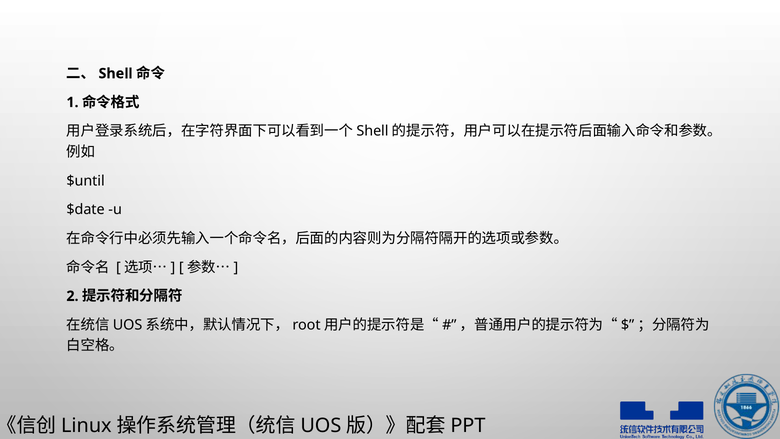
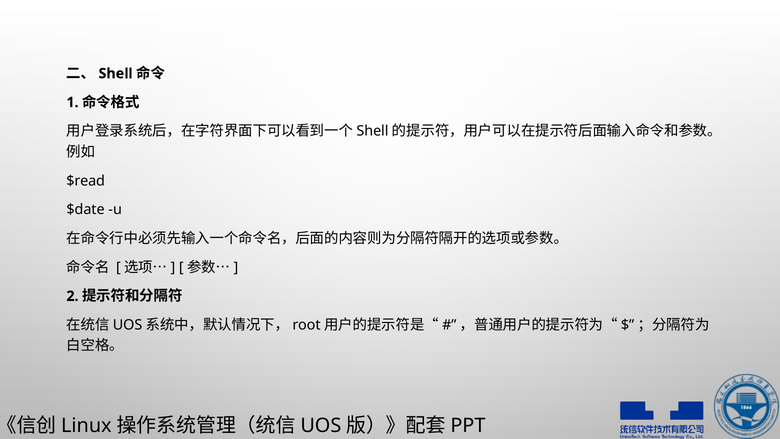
$until: $until -> $read (86, 181)
